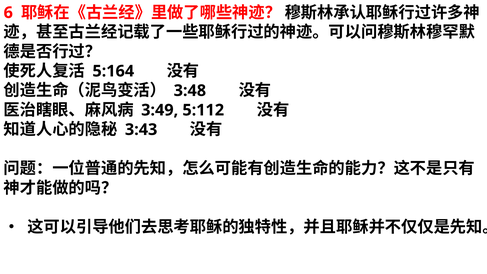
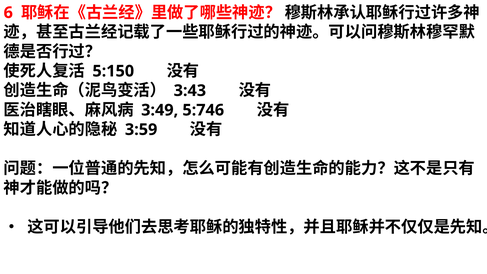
5:164: 5:164 -> 5:150 (113, 71)
3:48: 3:48 -> 3:43 (190, 91)
5:112: 5:112 -> 5:746 (203, 110)
3:43: 3:43 -> 3:59 (141, 130)
